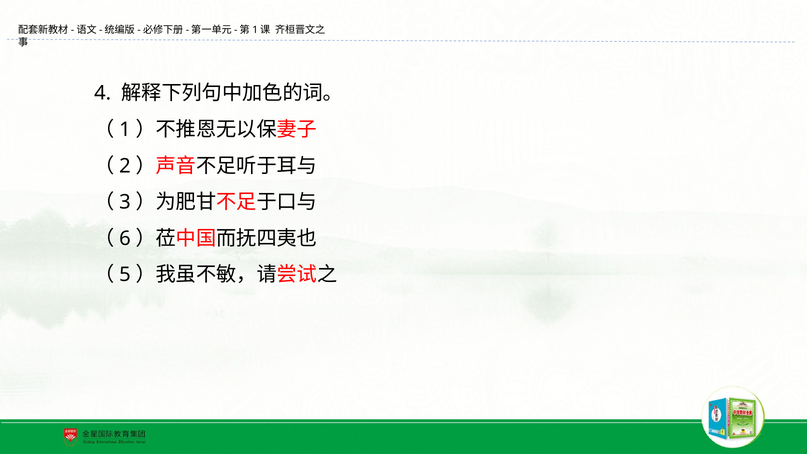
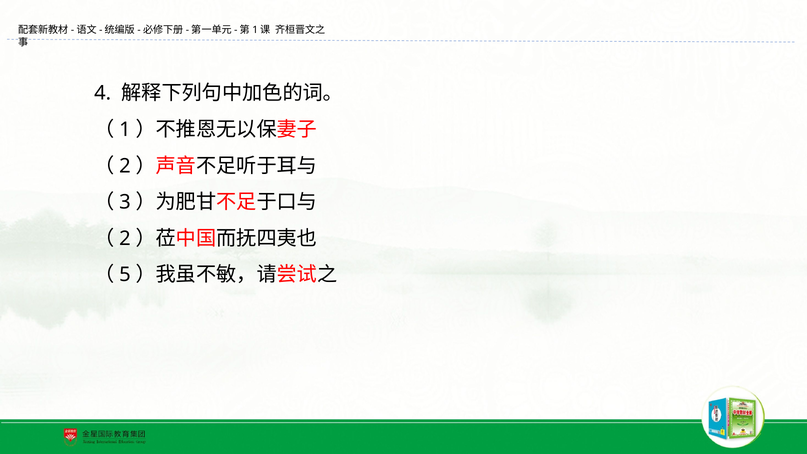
6: 6 -> 2 (125, 238)
